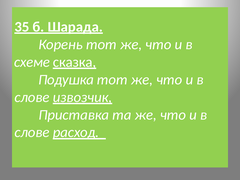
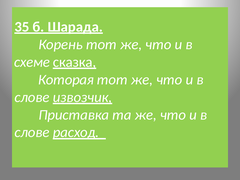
Подушка: Подушка -> Которая (66, 80)
